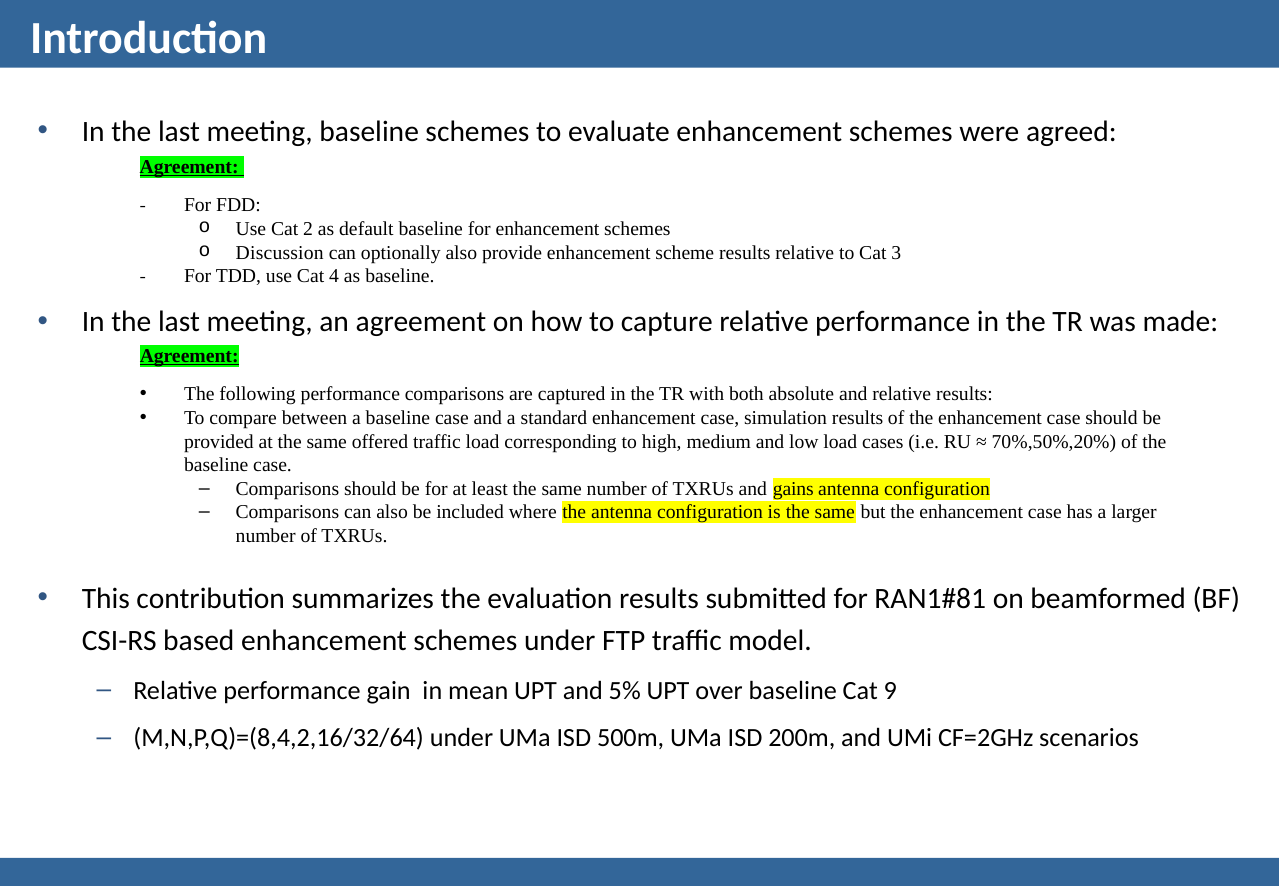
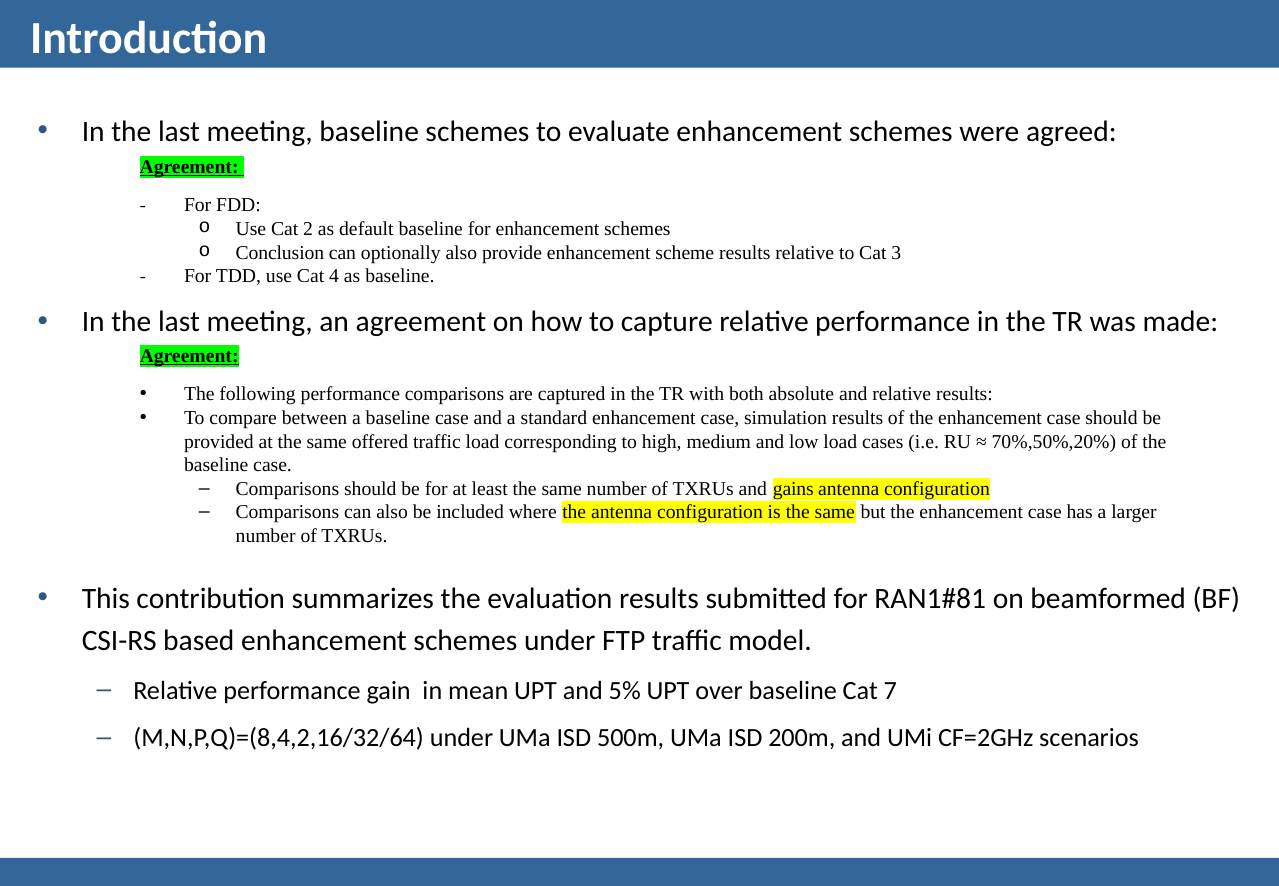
Discussion: Discussion -> Conclusion (280, 252)
9: 9 -> 7 (890, 690)
